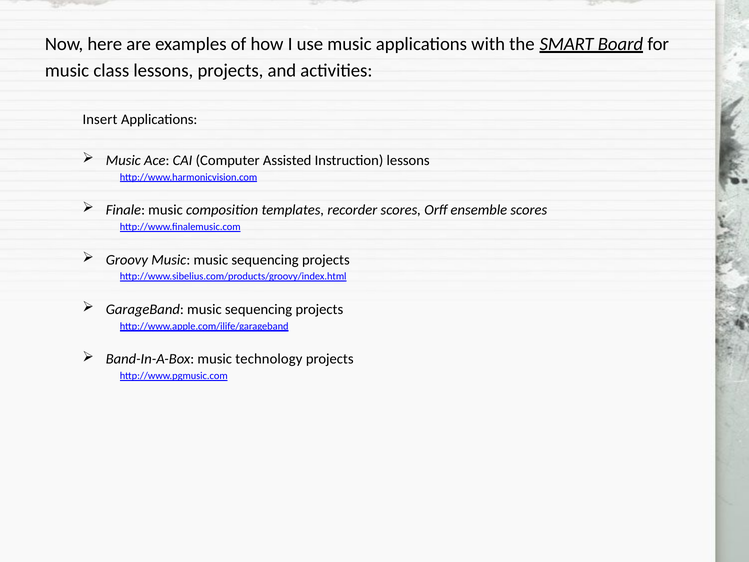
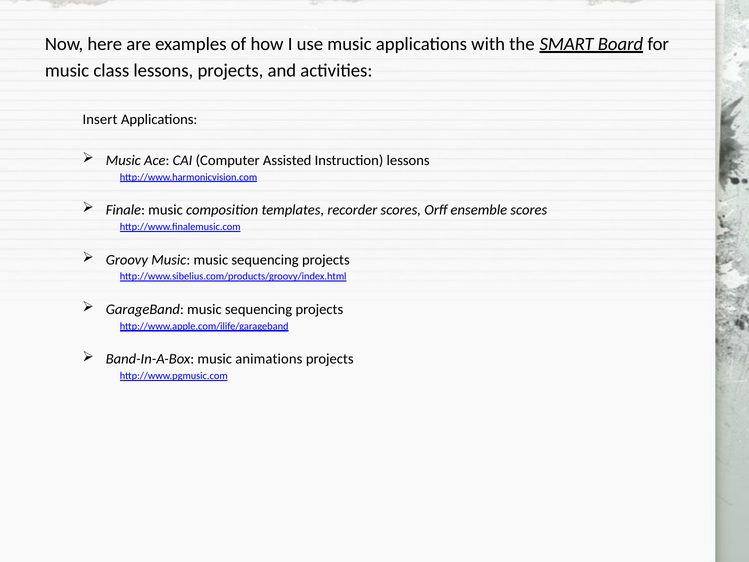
technology: technology -> animations (269, 359)
